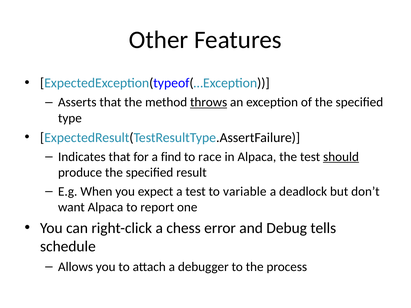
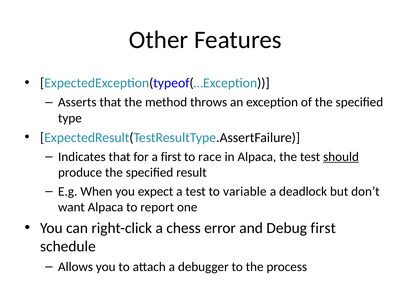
throws underline: present -> none (209, 102)
a find: find -> first (171, 157)
Debug tells: tells -> first (323, 228)
